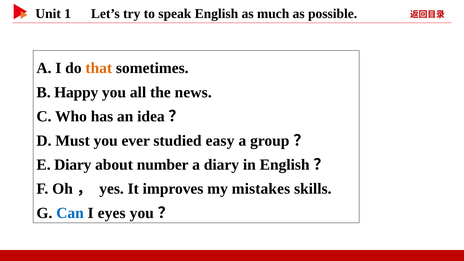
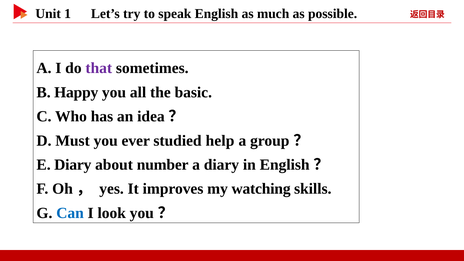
that colour: orange -> purple (99, 68)
news: news -> basic (193, 92)
easy: easy -> help (220, 141)
mistakes: mistakes -> watching (261, 189)
eyes: eyes -> look (112, 213)
